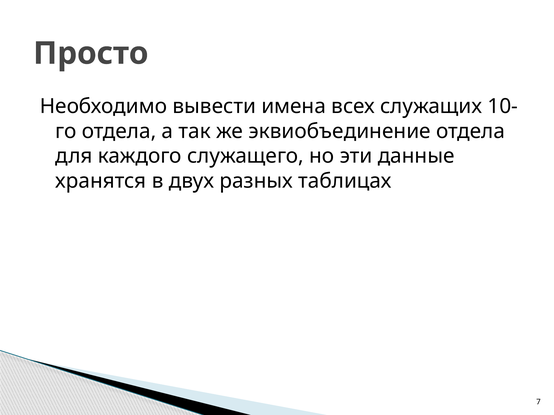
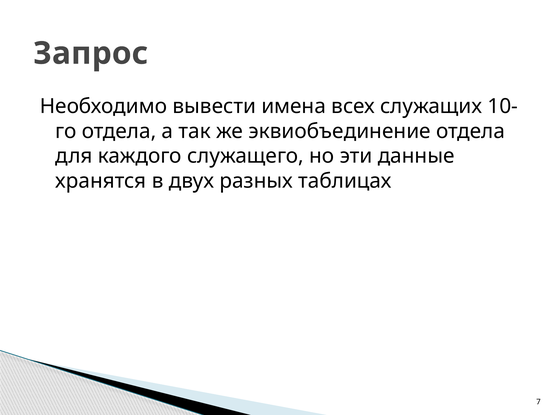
Просто: Просто -> Запрос (91, 53)
